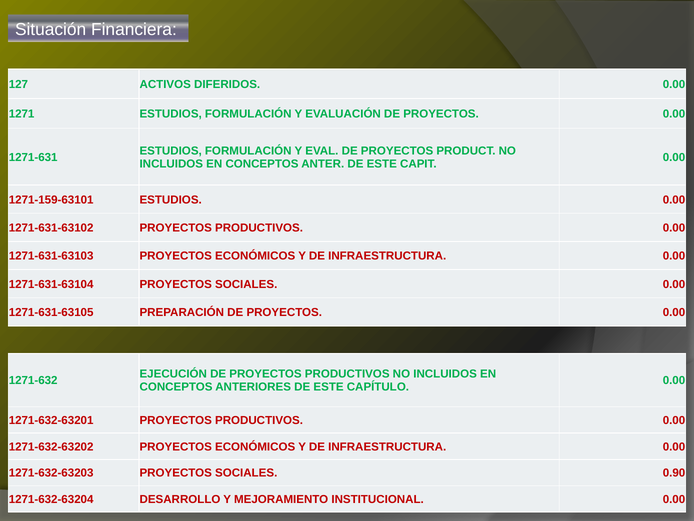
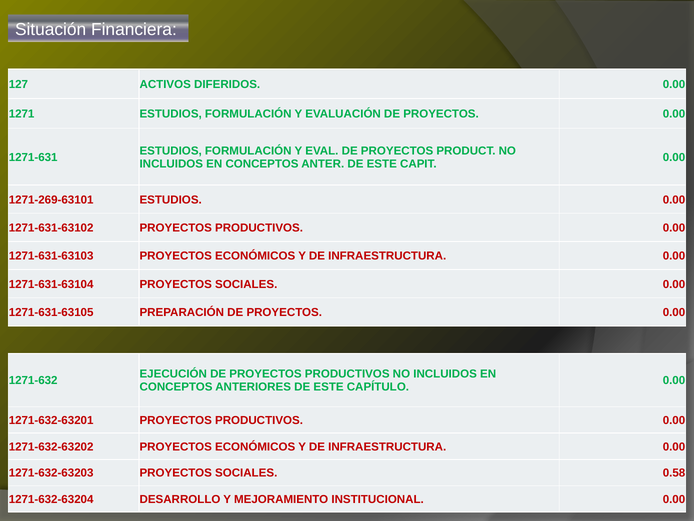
1271-159-63101: 1271-159-63101 -> 1271-269-63101 (51, 200)
0.90: 0.90 -> 0.58 (674, 473)
